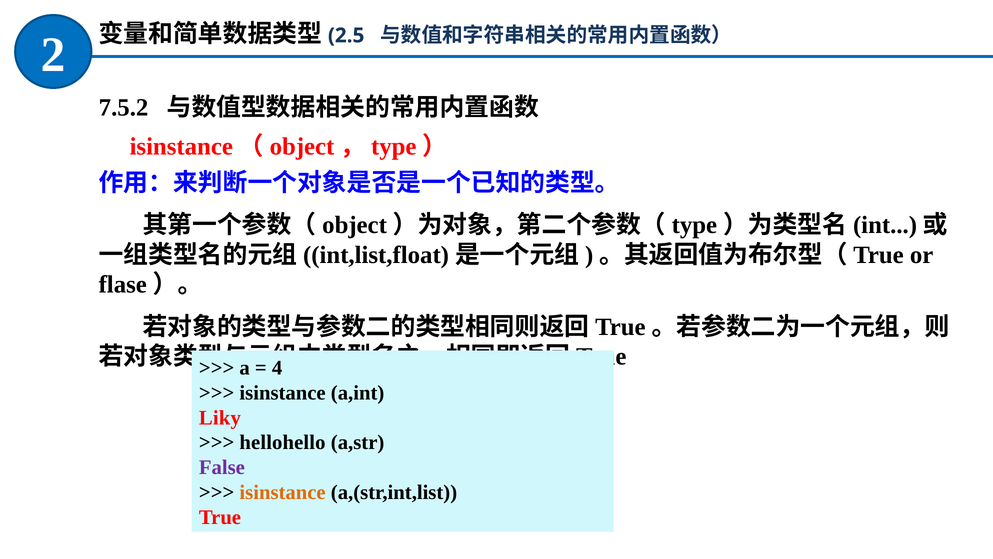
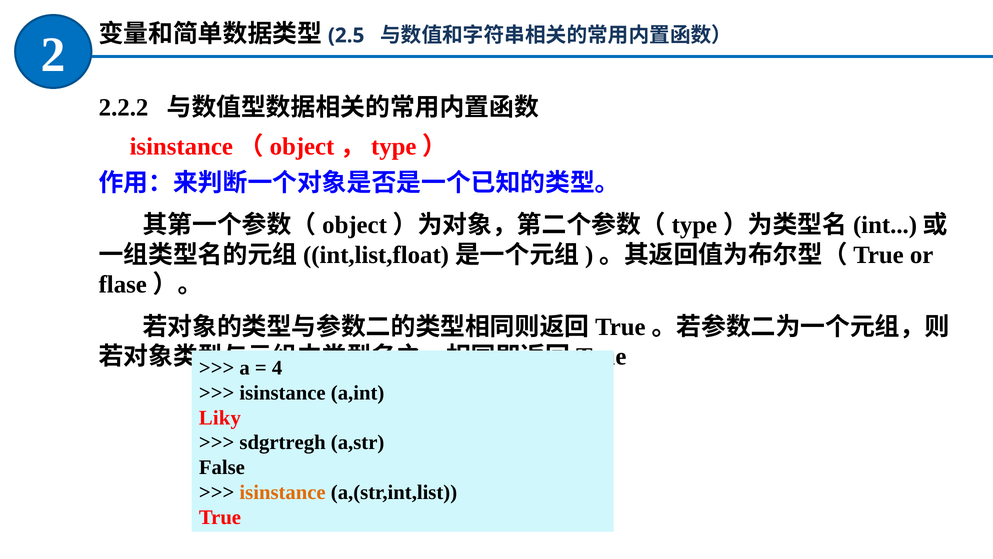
7.5.2: 7.5.2 -> 2.2.2 (124, 107)
hellohello: hellohello -> sdgrtregh (283, 442)
False colour: purple -> black (222, 467)
